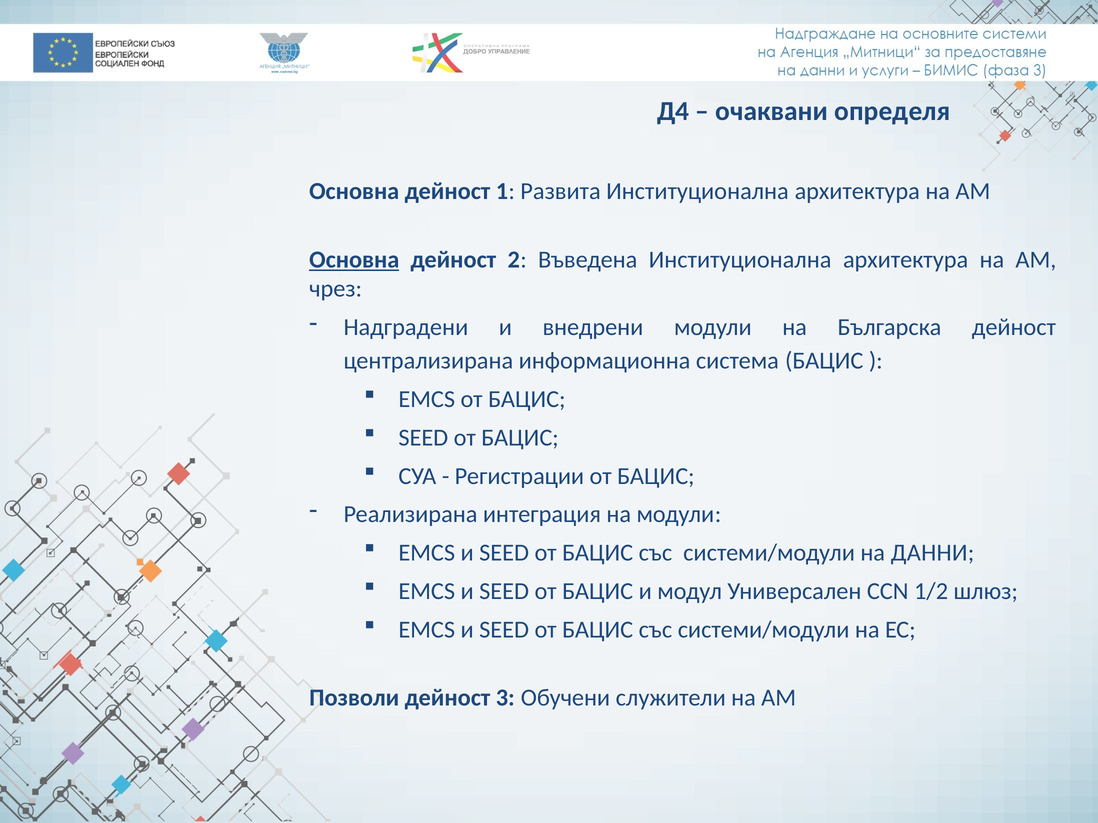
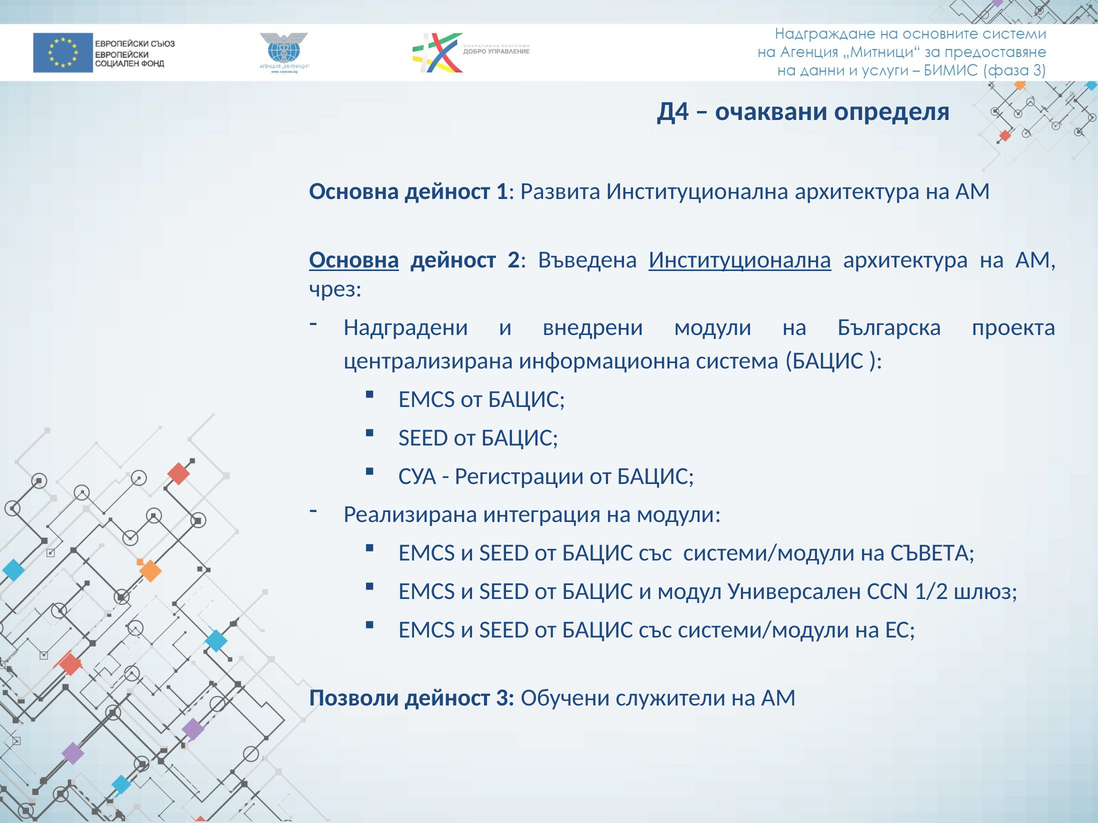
Институционална underline: none -> present (740, 260)
Българска дейност: дейност -> проекта (1014, 327)
ДАННИ: ДАННИ -> СЪВЕТА (933, 553)
